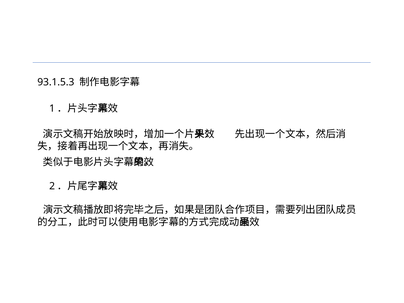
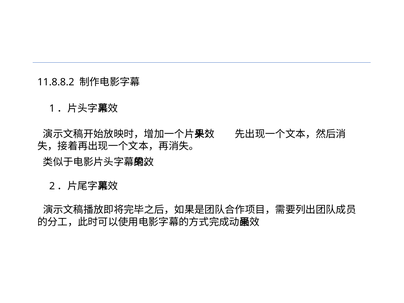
93.1.5.3: 93.1.5.3 -> 11.8.8.2 (56, 82)
